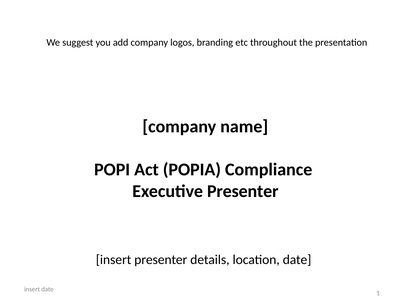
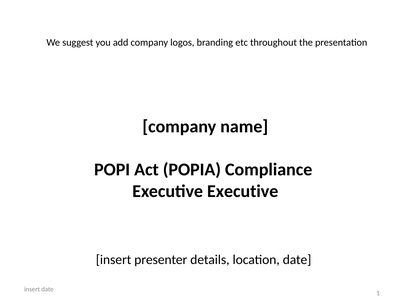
Executive Presenter: Presenter -> Executive (243, 191)
